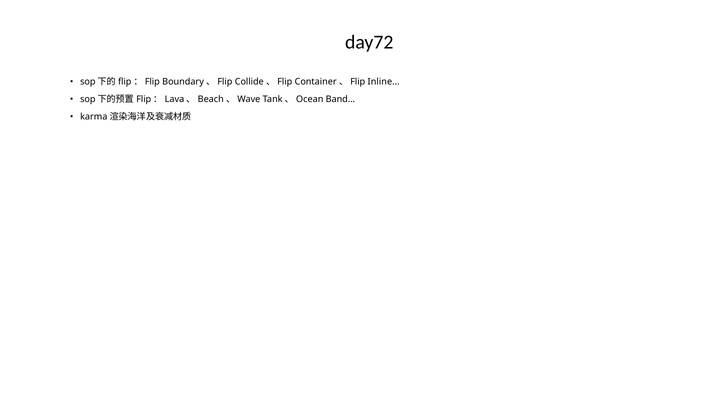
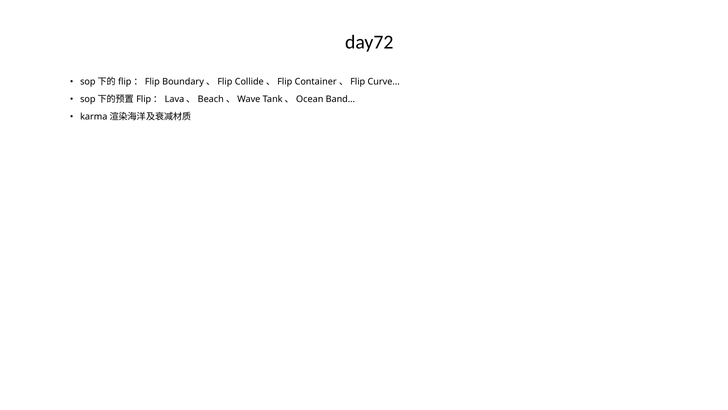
Inline: Inline -> Curve (384, 82)
